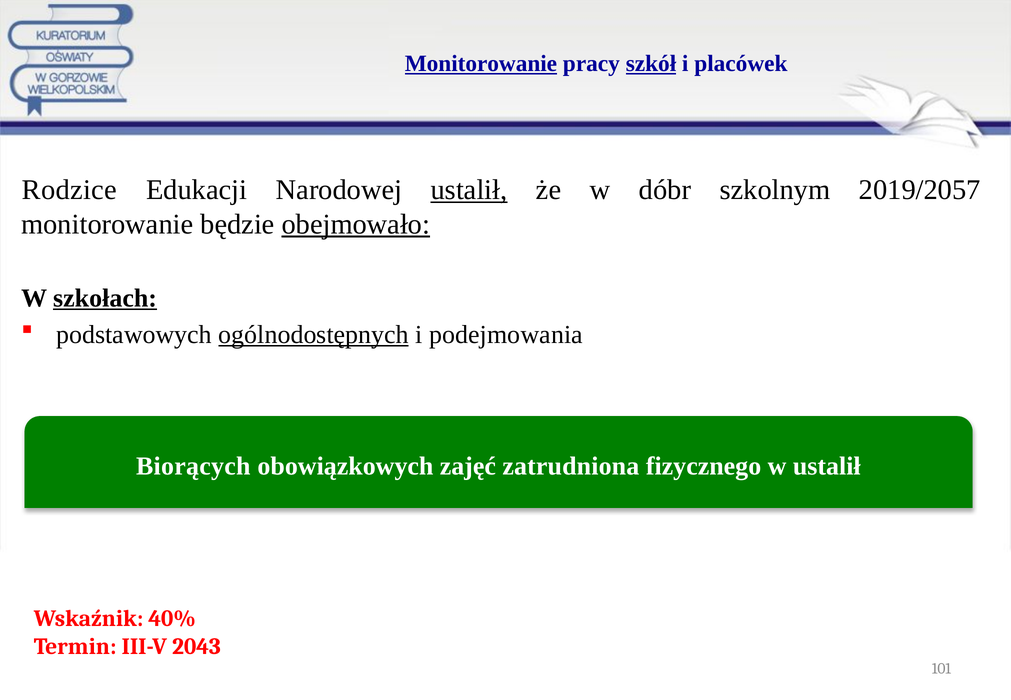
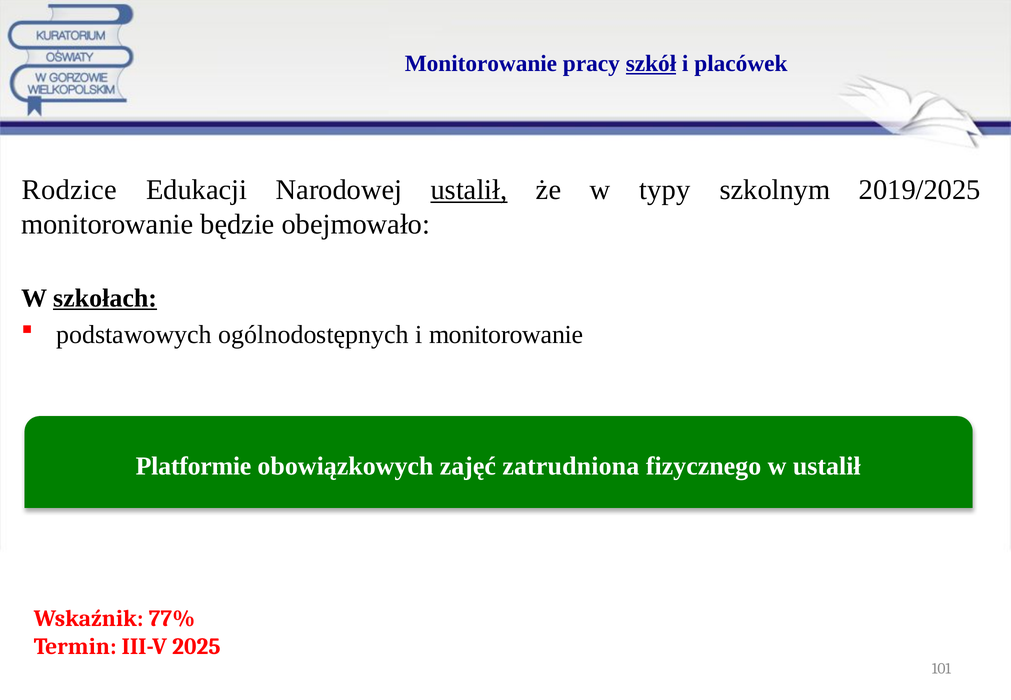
Monitorowanie underline: present -> none (481, 64)
dóbr: dóbr -> typy (665, 190)
2019/2057: 2019/2057 -> 2019/2025 (920, 190)
obejmowało underline: present -> none (356, 224)
ogólnodostępnych underline: present -> none (314, 334)
i podejmowania: podejmowania -> monitorowanie (506, 334)
Biorących: Biorących -> Platformie (194, 466)
40%: 40% -> 77% (172, 619)
2043: 2043 -> 2025 (196, 647)
